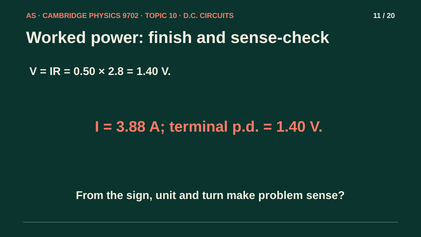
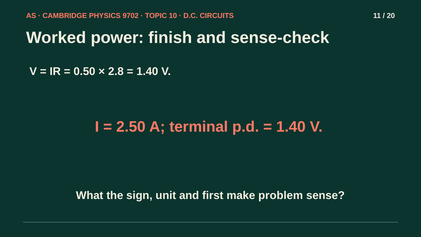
3.88: 3.88 -> 2.50 (131, 127)
From: From -> What (90, 195)
turn: turn -> first (213, 195)
